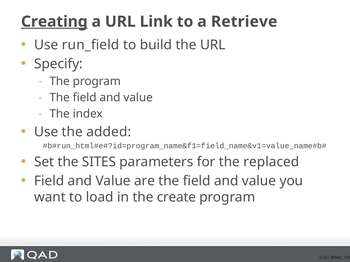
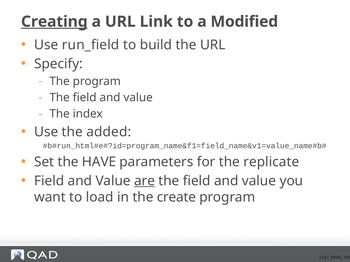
Retrieve: Retrieve -> Modified (244, 22)
SITES: SITES -> HAVE (99, 162)
replaced: replaced -> replicate (271, 162)
are underline: none -> present (145, 181)
